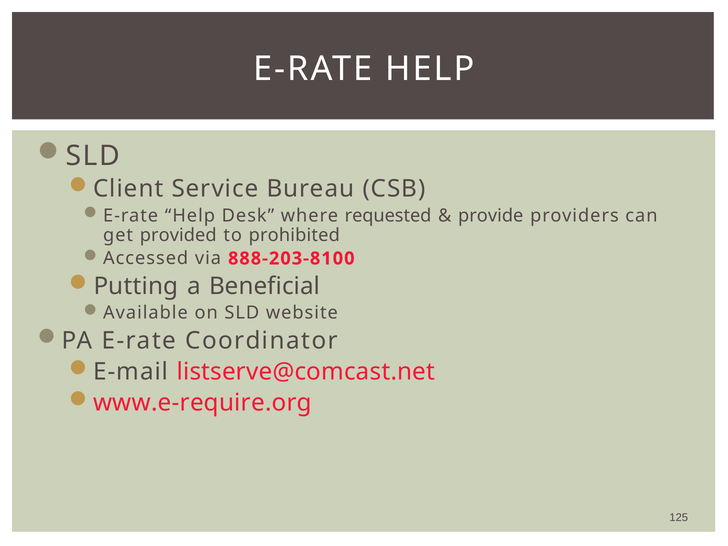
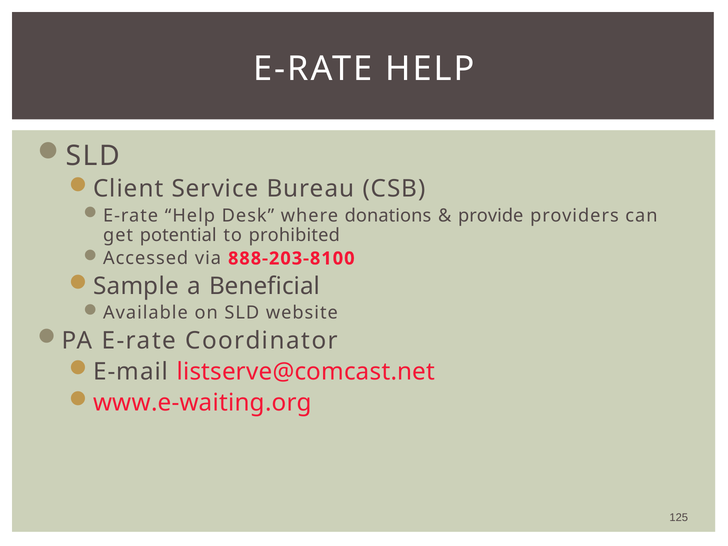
requested: requested -> donations (388, 216)
provided: provided -> potential (178, 235)
Putting: Putting -> Sample (136, 286)
www.e-require.org: www.e-require.org -> www.e-waiting.org (203, 403)
